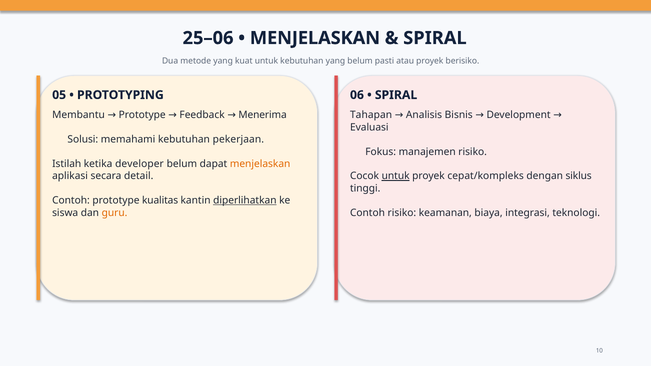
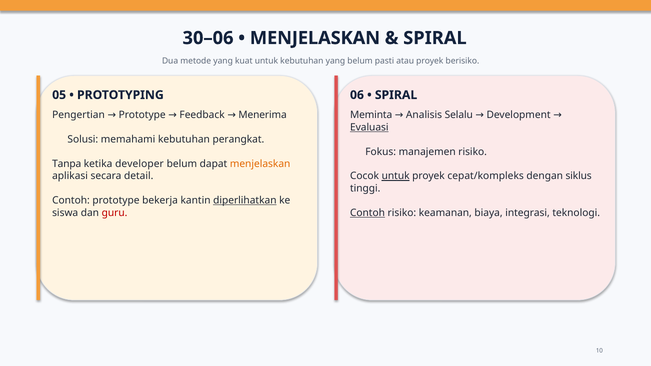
25–06: 25–06 -> 30–06 (208, 38)
Membantu: Membantu -> Pengertian (79, 115)
Tahapan: Tahapan -> Meminta (371, 115)
Bisnis: Bisnis -> Selalu (459, 115)
Evaluasi underline: none -> present (369, 127)
pekerjaan: pekerjaan -> perangkat (238, 140)
Istilah: Istilah -> Tanpa (67, 164)
kualitas: kualitas -> bekerja (160, 201)
guru colour: orange -> red (115, 213)
Contoh underline: none -> present (367, 213)
